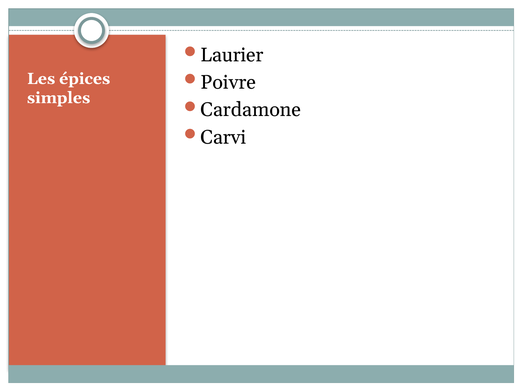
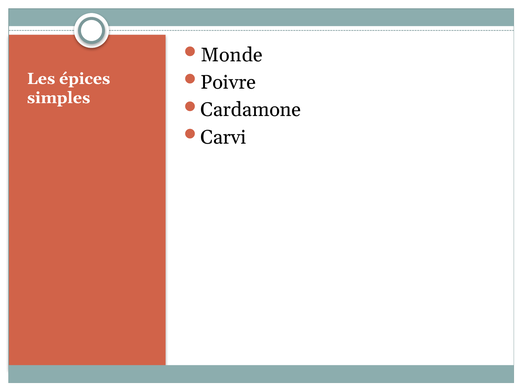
Laurier: Laurier -> Monde (232, 55)
